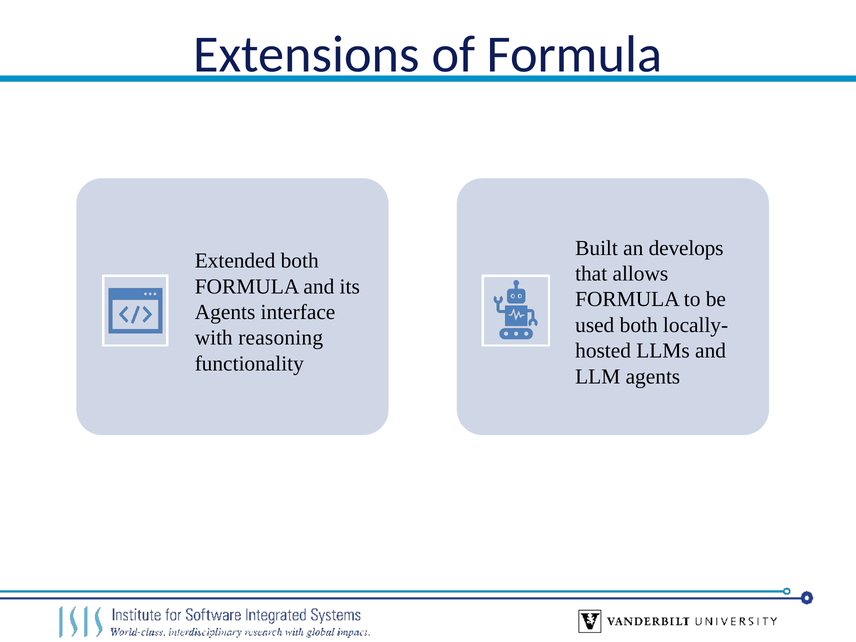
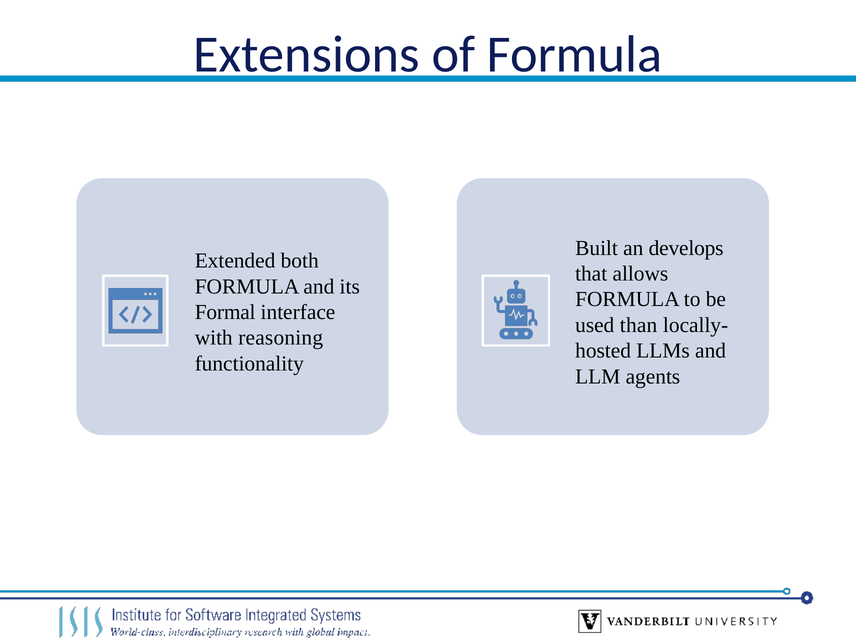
Agents: Agents -> Formal (225, 312)
used both: both -> than (639, 325)
